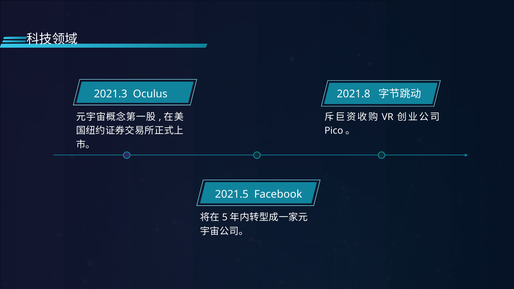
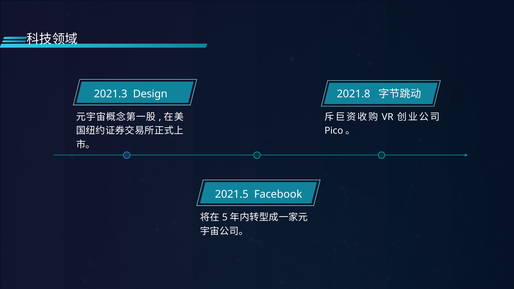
Oculus: Oculus -> Design (150, 94)
